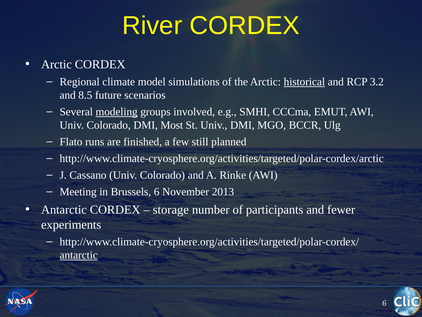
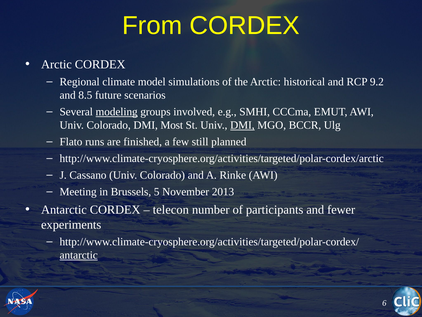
River: River -> From (152, 25)
historical underline: present -> none (304, 82)
3.2: 3.2 -> 9.2 (377, 82)
DMI underline: none -> present (242, 125)
Brussels 6: 6 -> 5 (157, 192)
storage: storage -> telecon (171, 209)
